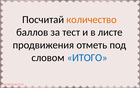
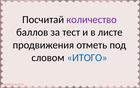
количество colour: orange -> purple (92, 20)
